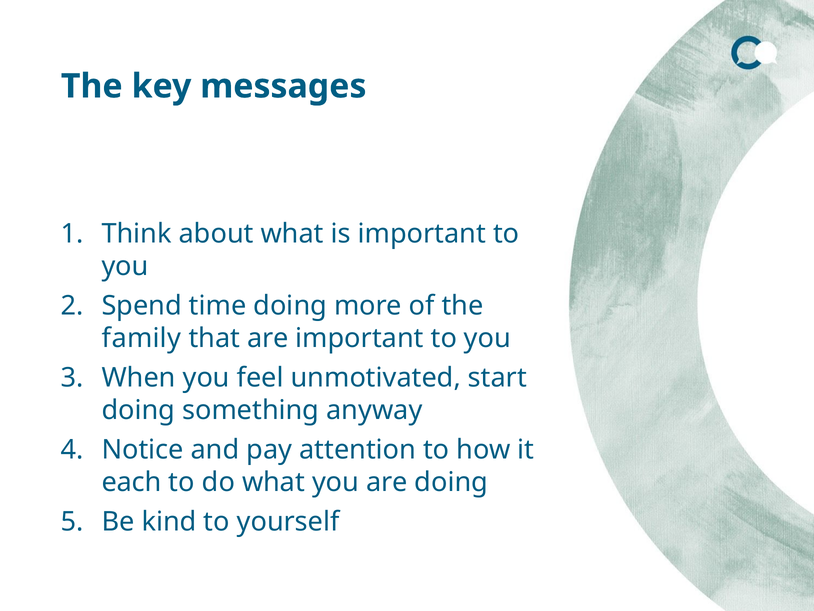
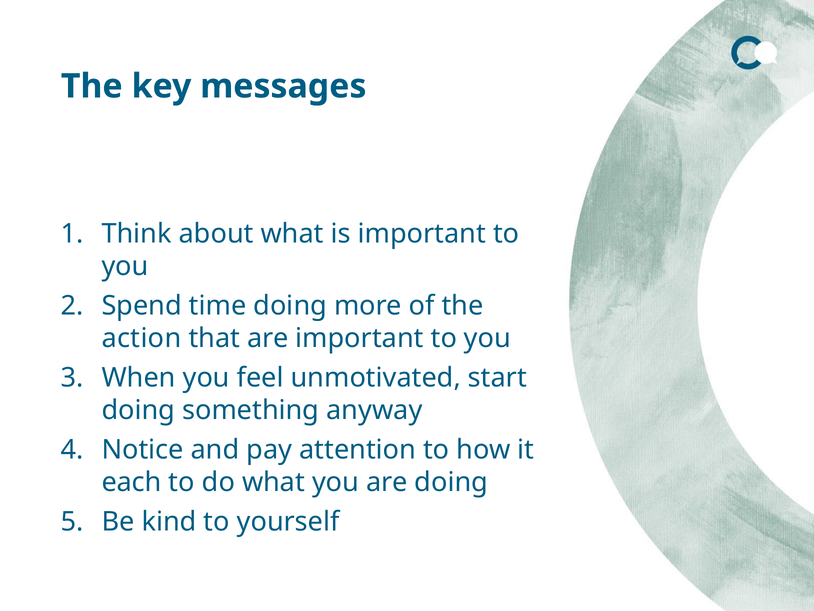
family: family -> action (141, 338)
